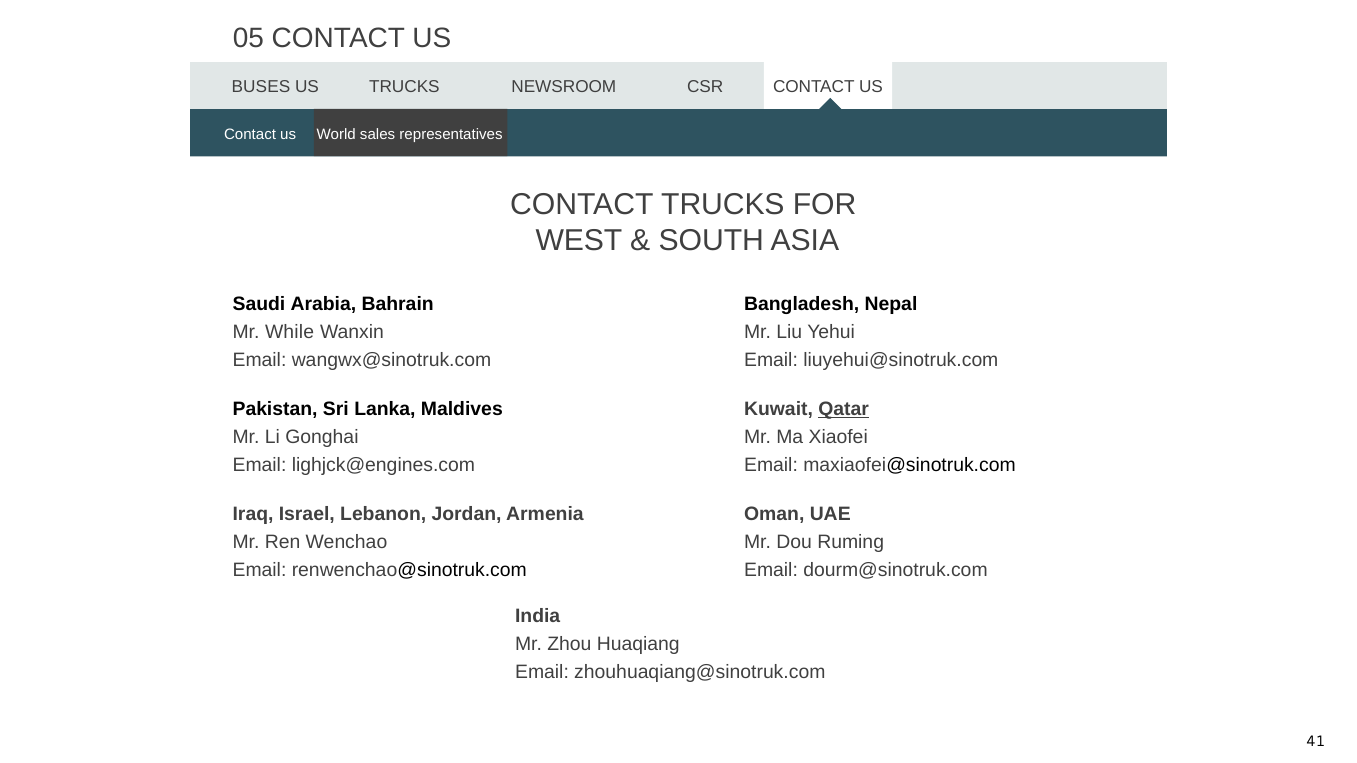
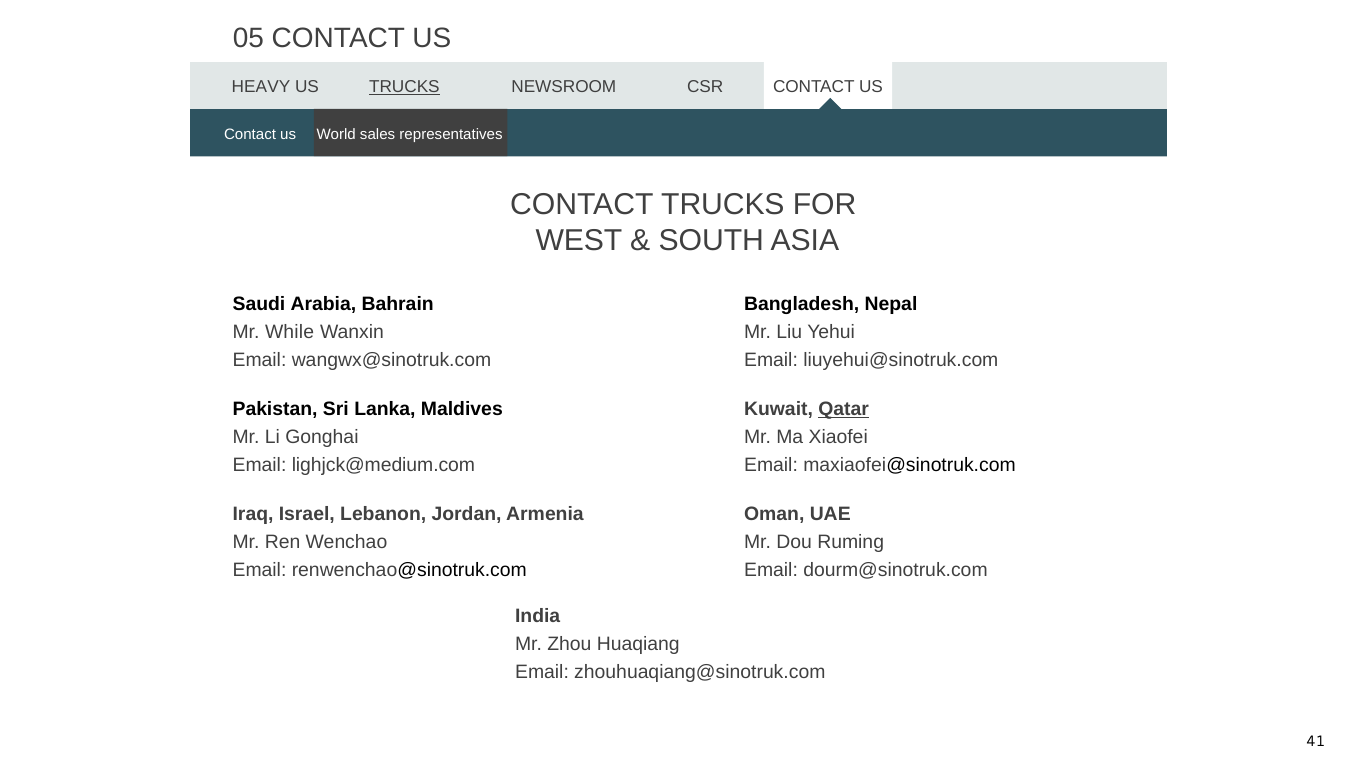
BUSES: BUSES -> HEAVY (261, 87)
TRUCKS underline: none -> present (404, 87)
lighjck@engines.com: lighjck@engines.com -> lighjck@medium.com (383, 465)
